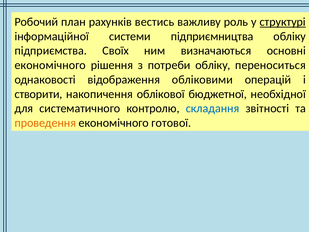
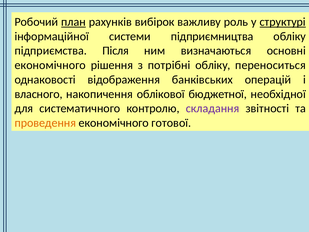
план underline: none -> present (74, 22)
вестись: вестись -> вибірок (155, 22)
Своїх: Своїх -> Після (116, 51)
потреби: потреби -> потрібні (169, 65)
обліковими: обліковими -> банківських (202, 80)
створити: створити -> власного (39, 94)
складання colour: blue -> purple (213, 108)
